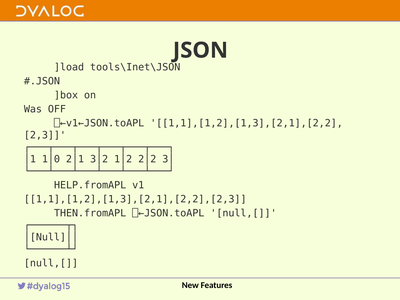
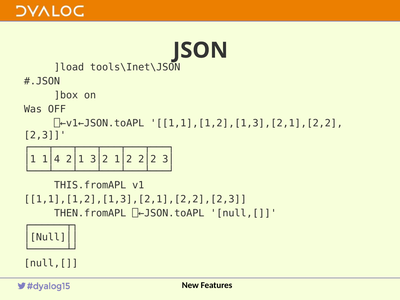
1│0: 1│0 -> 1│4 (51, 159)
HELP.fromAPL: HELP.fromAPL -> THIS.fromAPL (90, 185)
